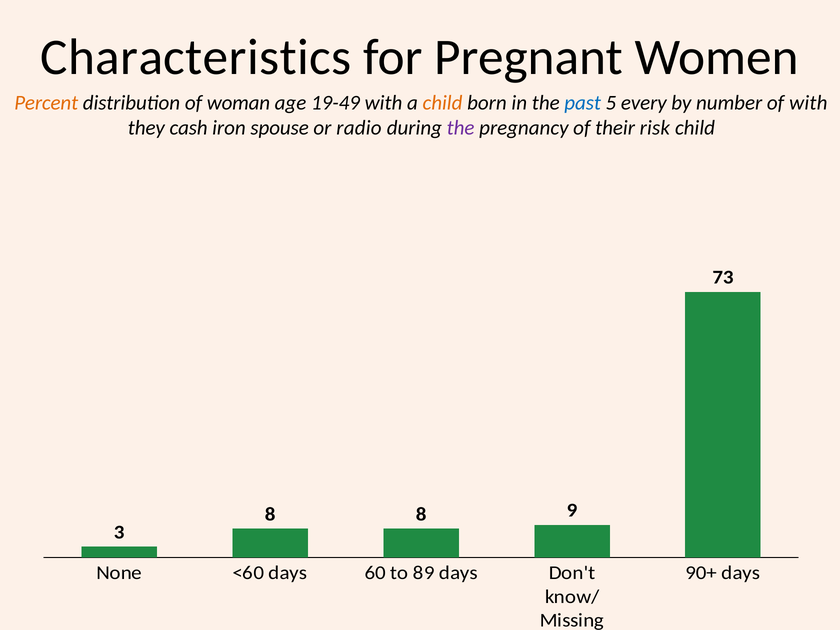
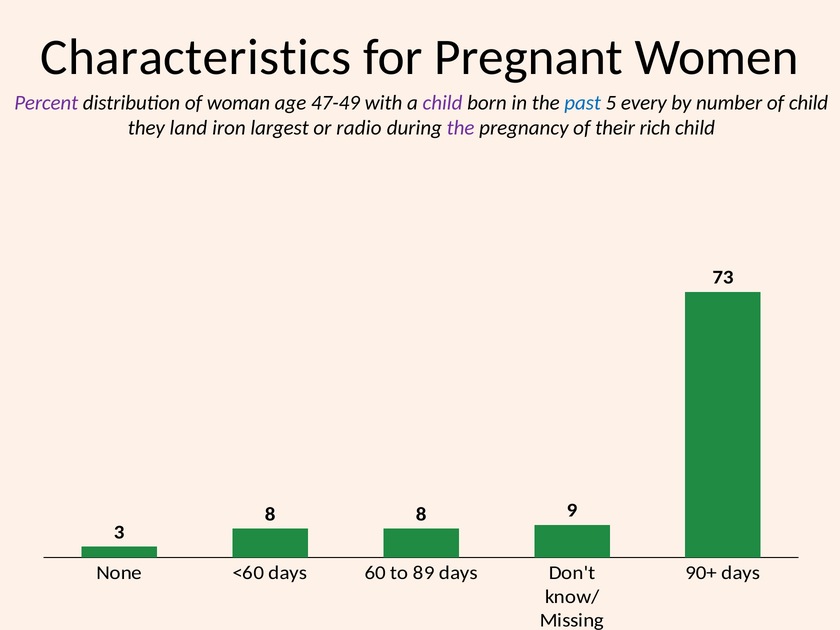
Percent colour: orange -> purple (46, 103)
19-49: 19-49 -> 47-49 (335, 103)
child colour: orange -> purple (443, 103)
of with: with -> child (809, 103)
cash: cash -> land (188, 128)
spouse: spouse -> largest (280, 128)
risk: risk -> rich (655, 128)
